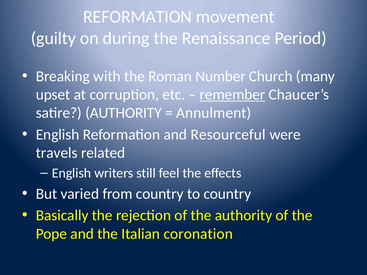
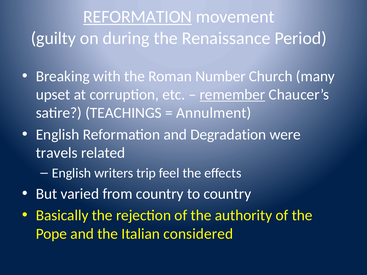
REFORMATION underline: none -> present (138, 17)
satire AUTHORITY: AUTHORITY -> TEACHINGS (123, 113)
Resourceful: Resourceful -> Degradation (228, 135)
still: still -> trip (146, 173)
coronation: coronation -> considered (198, 234)
